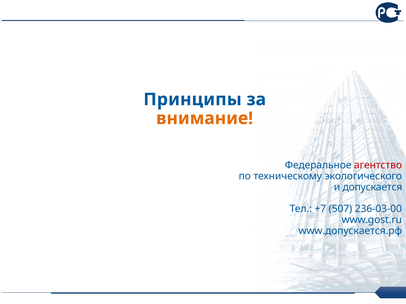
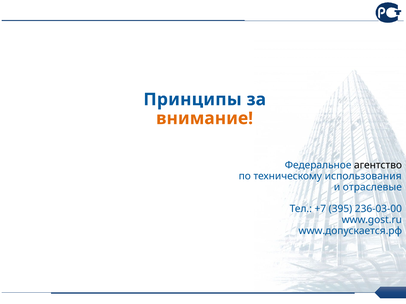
агентство colour: red -> black (378, 165)
экологического: экологического -> использования (363, 176)
допускается: допускается -> отраслевые (372, 187)
507: 507 -> 395 (340, 209)
